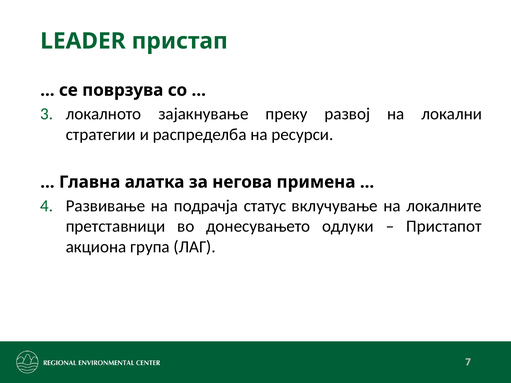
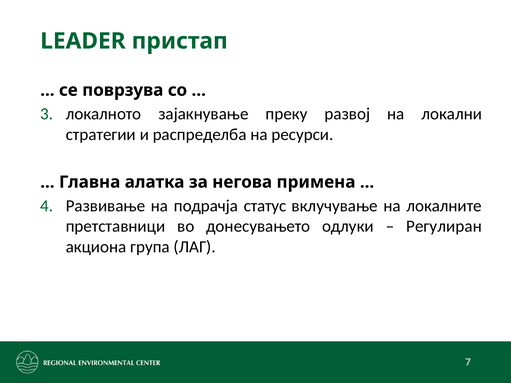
Пристапот: Пристапот -> Регулиран (444, 226)
